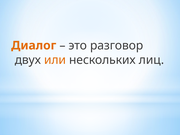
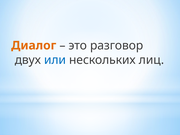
или colour: orange -> blue (55, 60)
